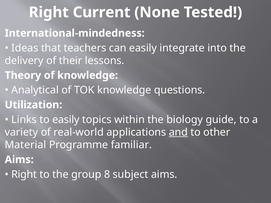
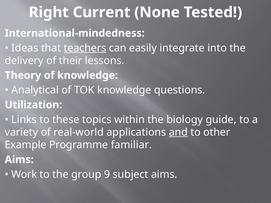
teachers underline: none -> present (85, 48)
to easily: easily -> these (66, 120)
Material: Material -> Example (26, 145)
Right: Right -> Work (24, 175)
8: 8 -> 9 (107, 175)
